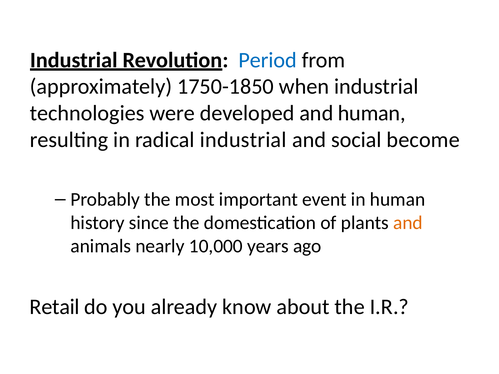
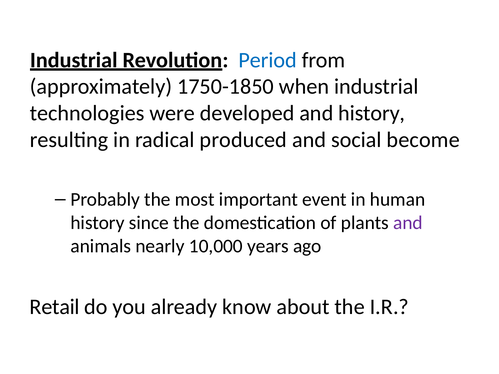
and human: human -> history (372, 113)
radical industrial: industrial -> produced (243, 140)
and colour: orange -> purple (408, 223)
